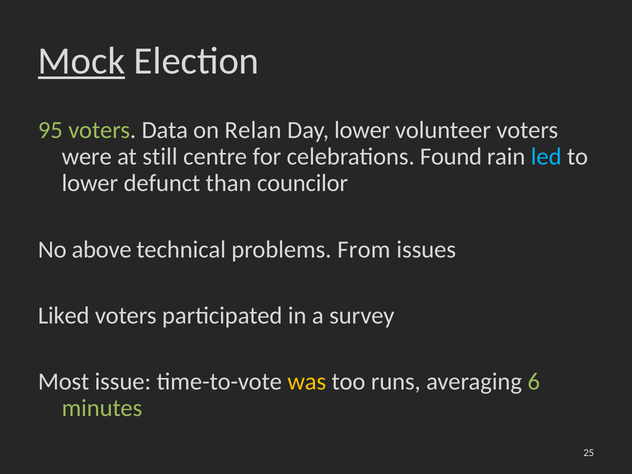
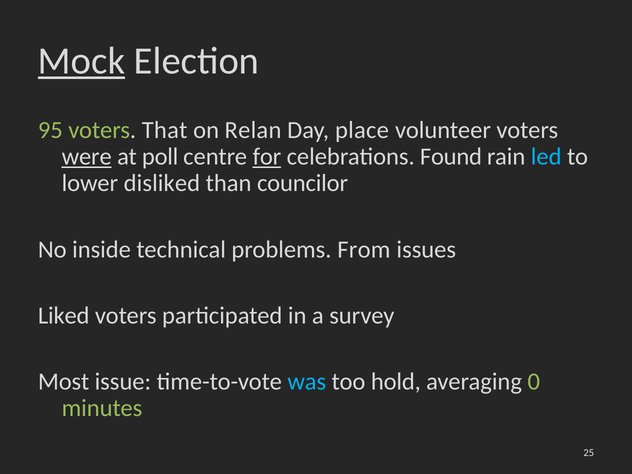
Data: Data -> That (165, 130)
Day lower: lower -> place (362, 130)
were underline: none -> present (87, 157)
still: still -> poll (160, 157)
for underline: none -> present (267, 157)
defunct: defunct -> disliked (162, 183)
above: above -> inside (102, 249)
was colour: yellow -> light blue (307, 382)
runs: runs -> hold (396, 382)
6: 6 -> 0 (534, 382)
